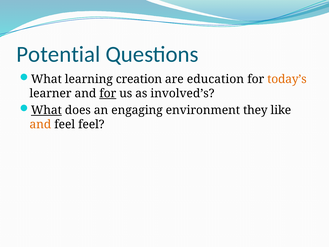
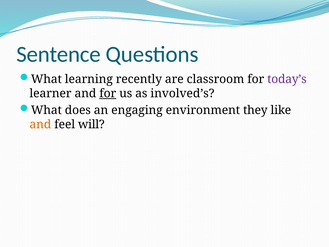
Potential: Potential -> Sentence (59, 54)
creation: creation -> recently (139, 79)
education: education -> classroom (215, 79)
today’s colour: orange -> purple (287, 79)
What underline: present -> none (46, 110)
feel feel: feel -> will (91, 124)
